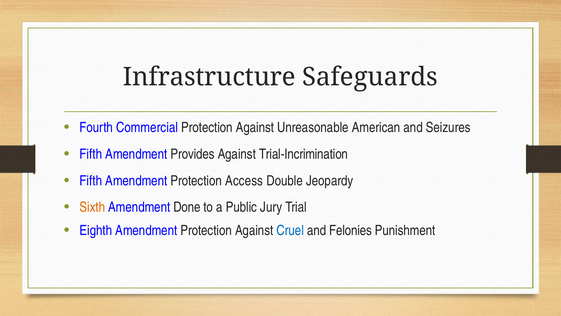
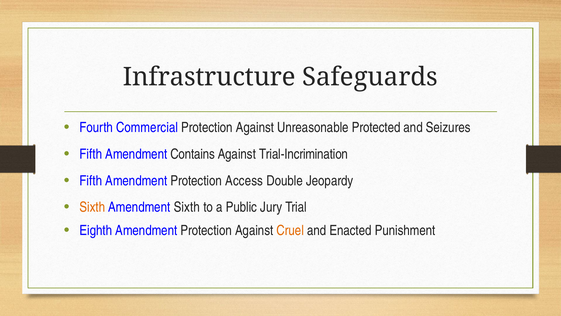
American: American -> Protected (376, 127)
Provides: Provides -> Contains (193, 154)
Amendment Done: Done -> Sixth (187, 207)
Cruel colour: blue -> orange (290, 230)
Felonies: Felonies -> Enacted (351, 230)
